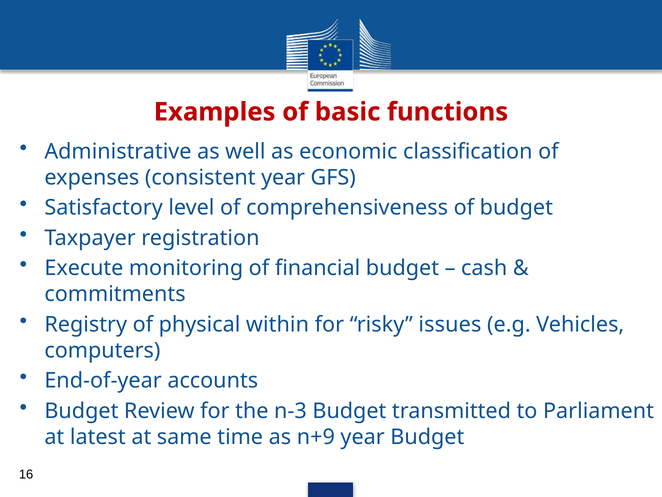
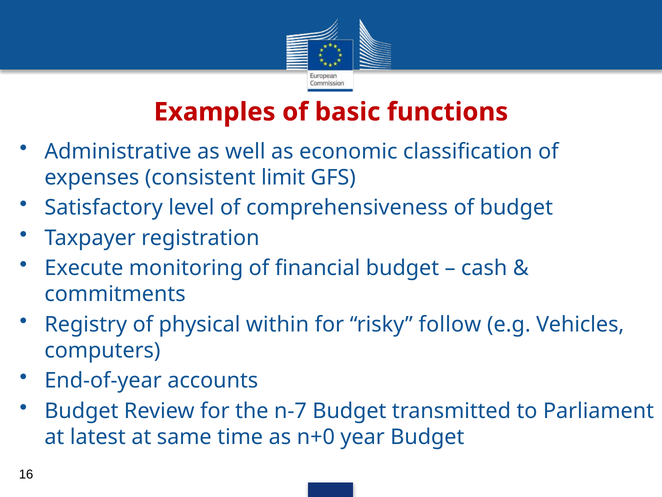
consistent year: year -> limit (283, 177)
issues: issues -> follow (450, 324)
n-3: n-3 -> n-7 (290, 411)
n+9: n+9 -> n+0 (316, 437)
